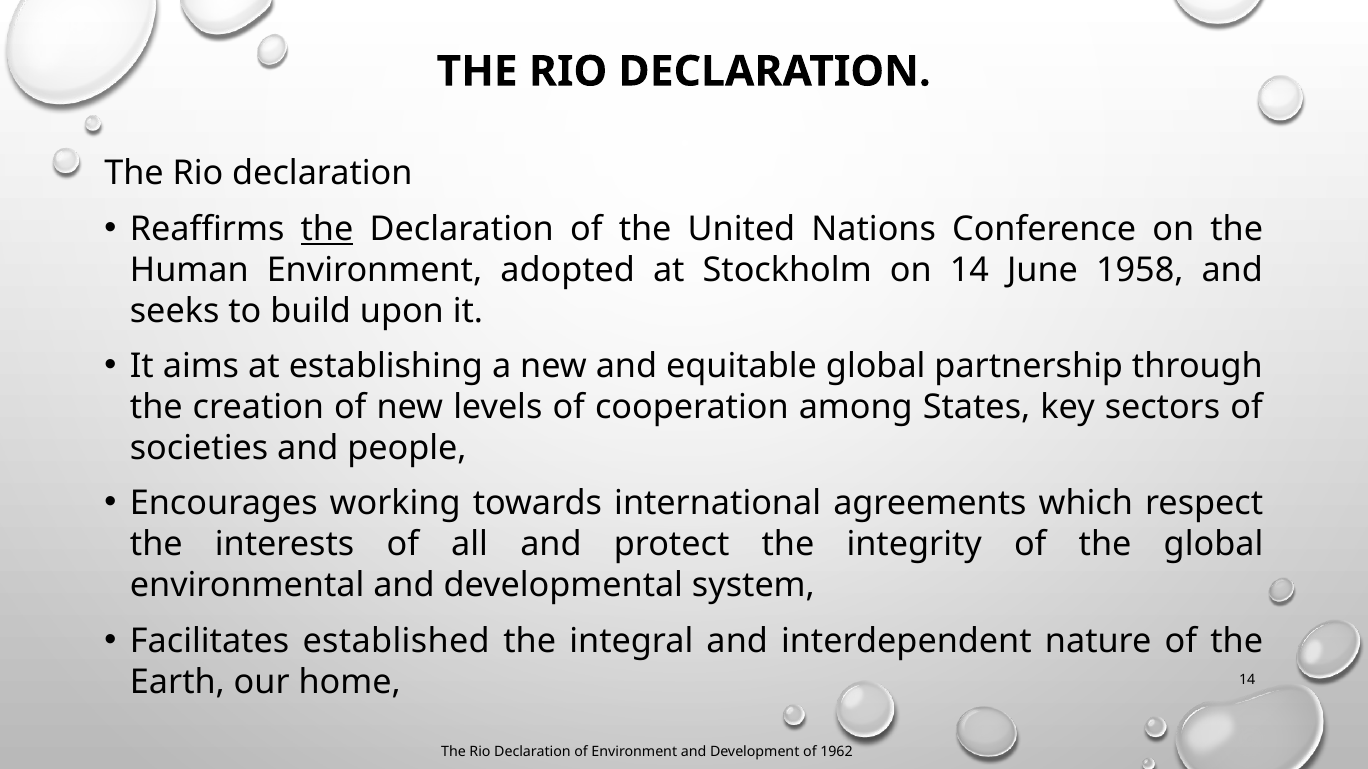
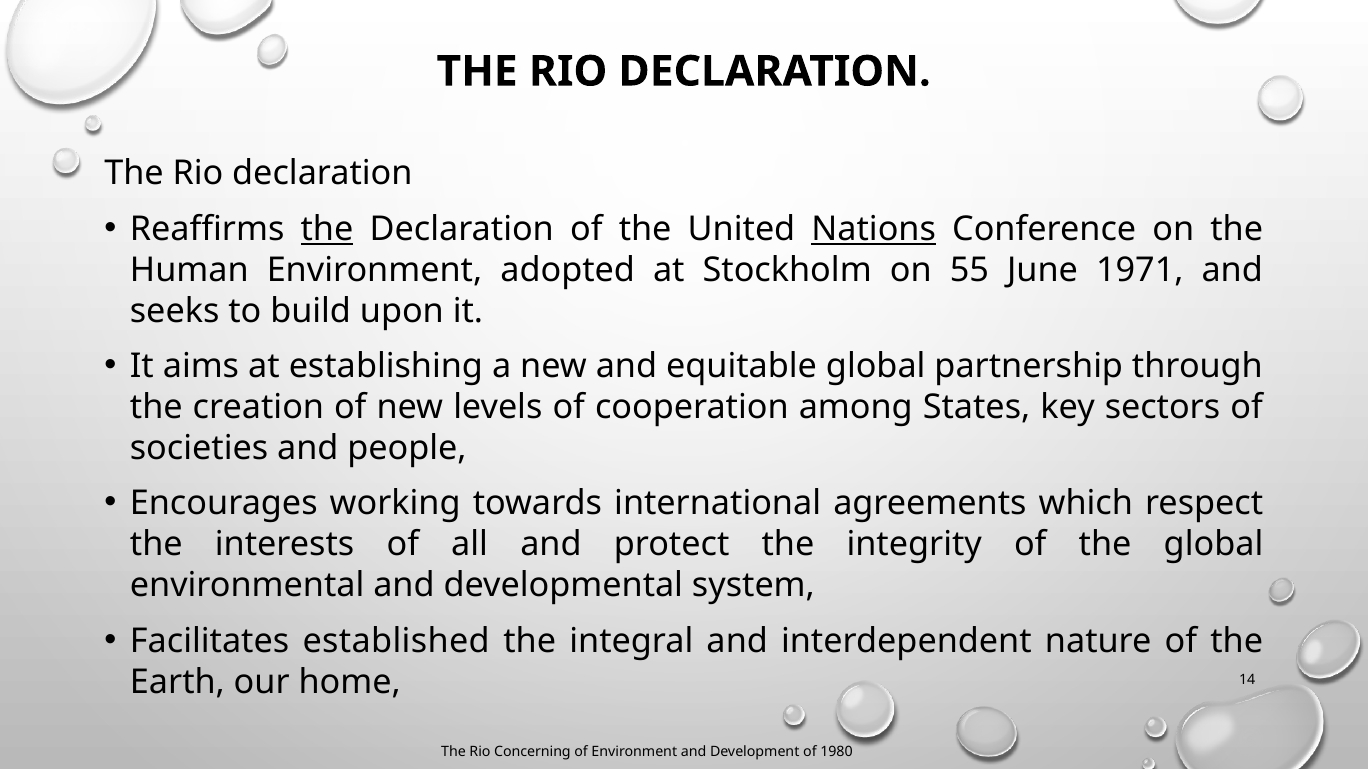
Nations underline: none -> present (874, 229)
on 14: 14 -> 55 (969, 270)
1958: 1958 -> 1971 (1140, 270)
Declaration: Declaration -> Concerning (532, 752)
1962: 1962 -> 1980 (837, 752)
